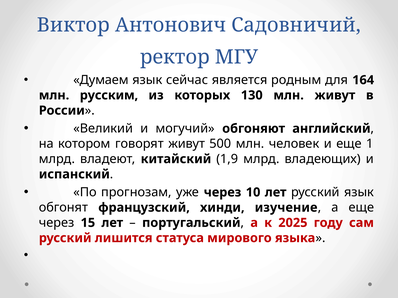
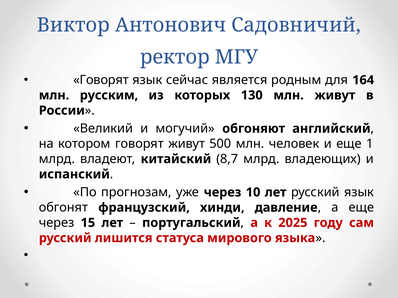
Думаем: Думаем -> Говорят (101, 80)
1,9: 1,9 -> 8,7 (227, 159)
изучение: изучение -> давление (286, 208)
